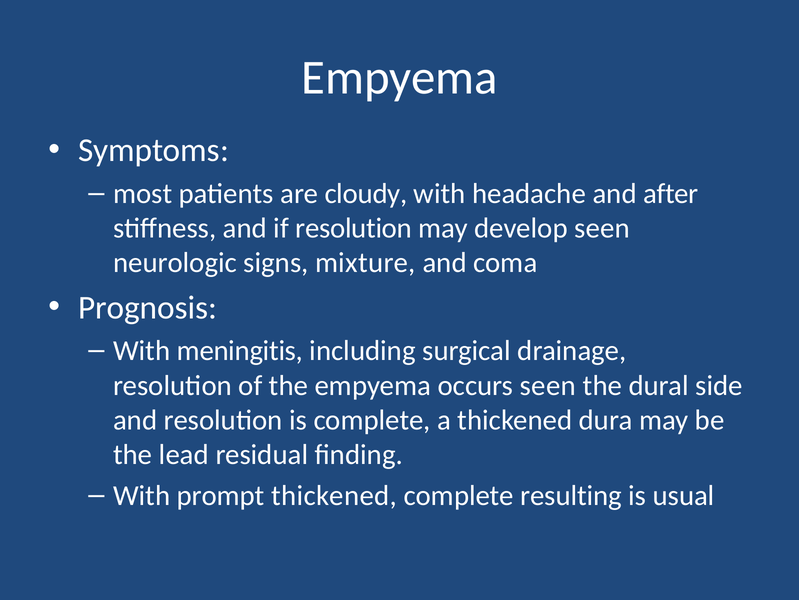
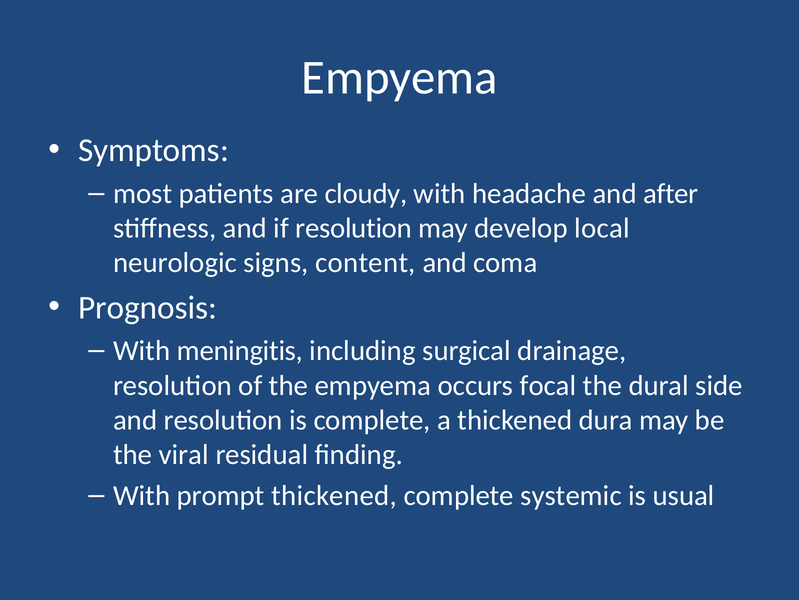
develop seen: seen -> local (602, 228)
mixture: mixture -> content (365, 263)
occurs seen: seen -> focal (548, 385)
lead: lead -> viral (184, 454)
resulting: resulting -> systemic (571, 495)
